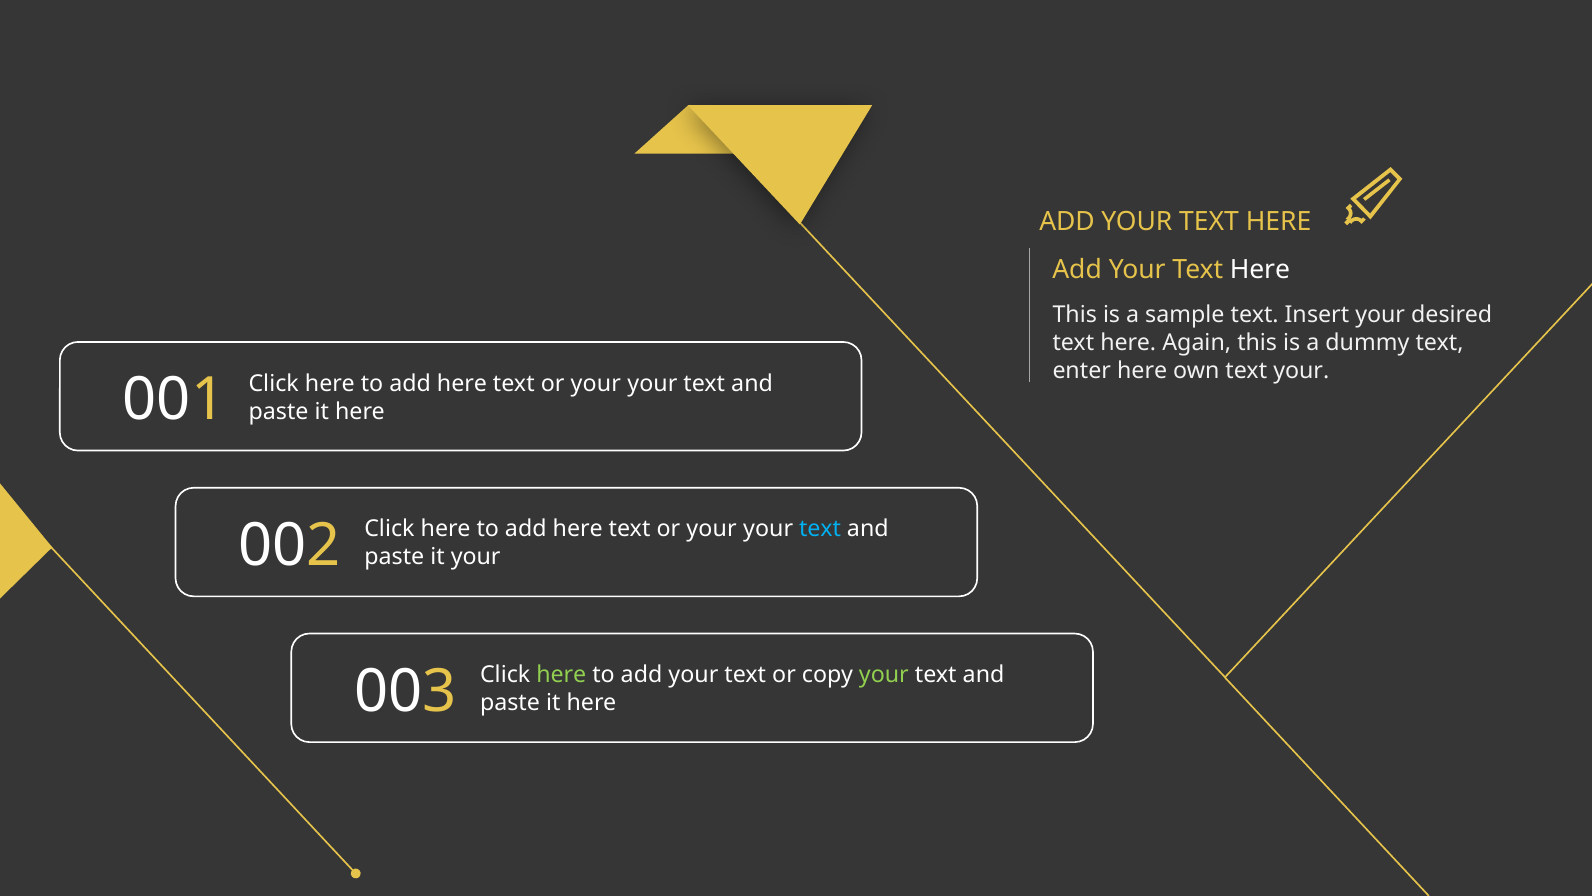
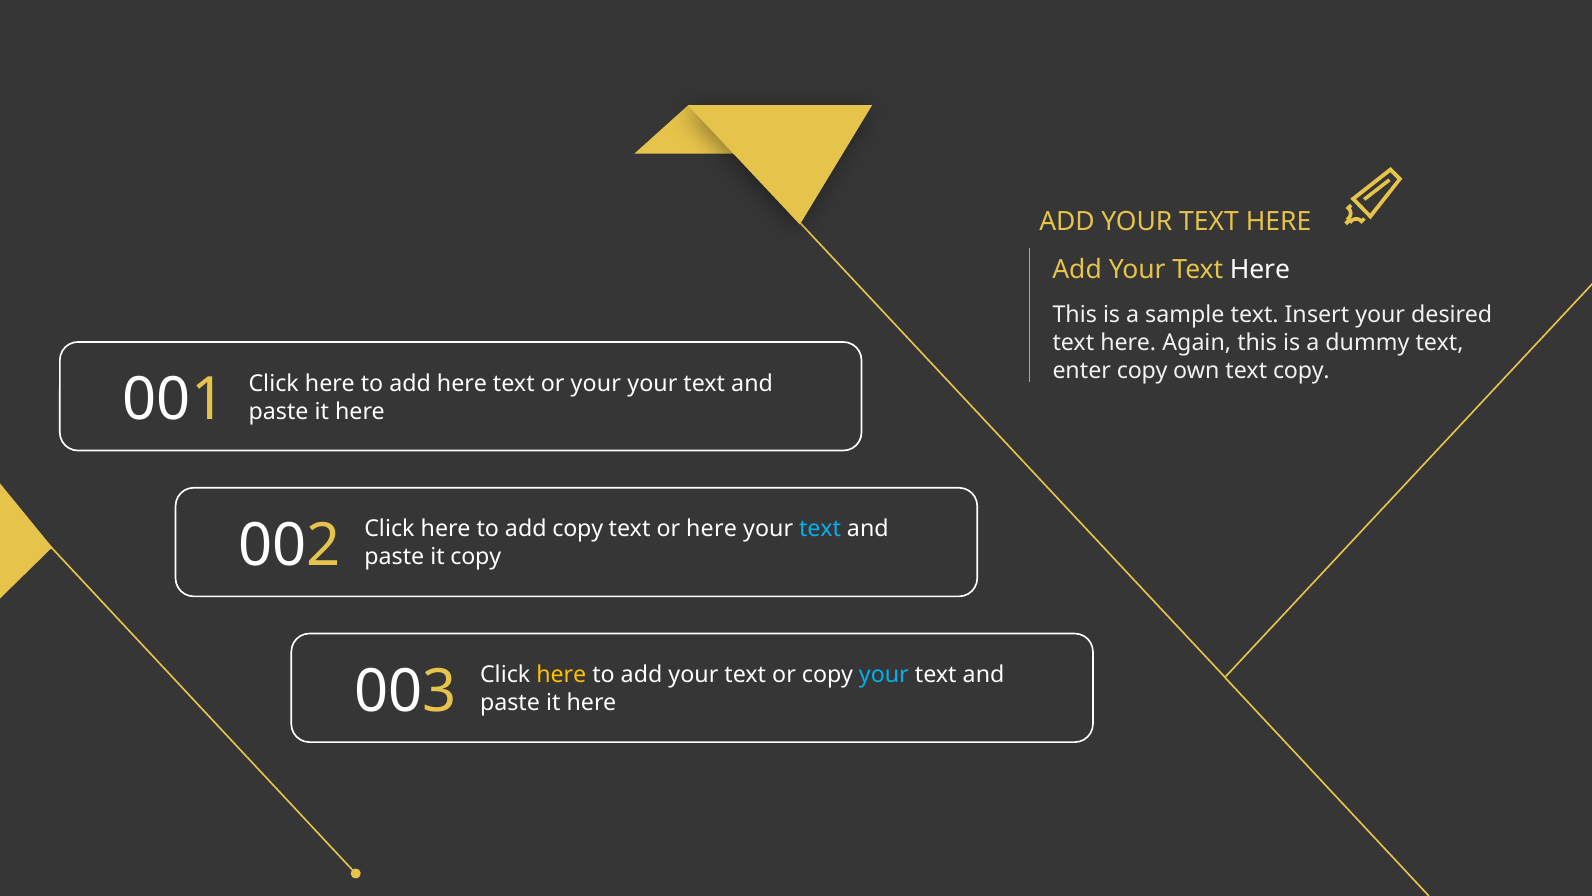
enter here: here -> copy (1142, 371)
text your: your -> copy (1301, 371)
here: here -> copy (578, 529)
your: your -> here (712, 529)
it your: your -> copy (476, 557)
here colour: light green -> yellow (561, 675)
your colour: light green -> light blue (884, 675)
